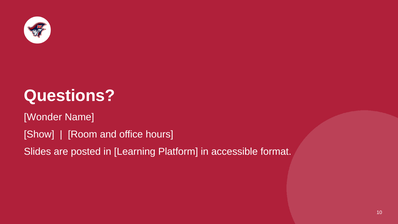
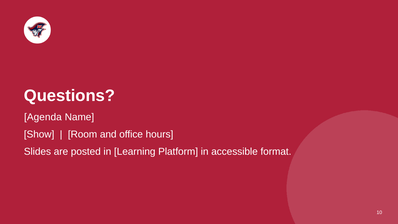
Wonder: Wonder -> Agenda (43, 117)
